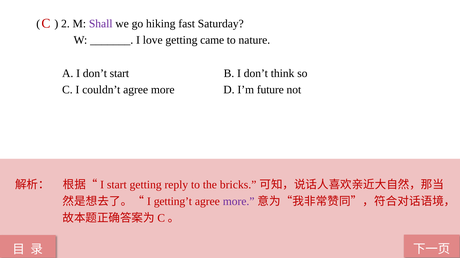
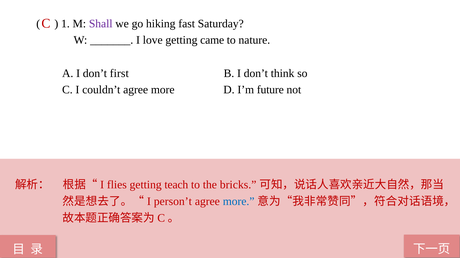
2: 2 -> 1 (65, 24)
don’t start: start -> first (119, 73)
start: start -> flies (117, 185)
reply: reply -> teach (176, 185)
getting’t: getting’t -> person’t (173, 202)
more colour: purple -> blue (239, 202)
